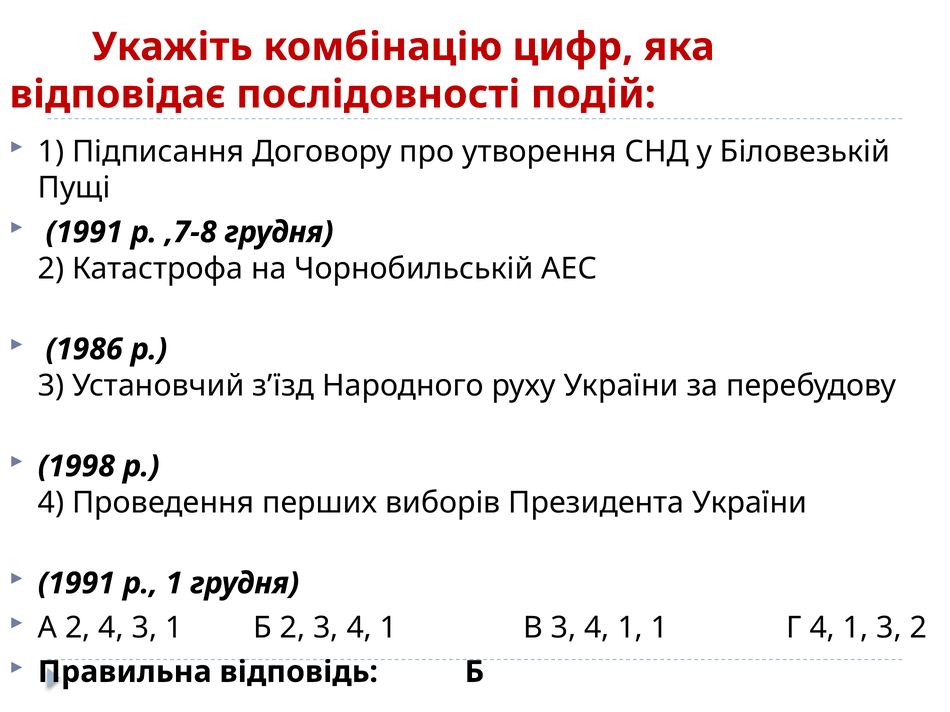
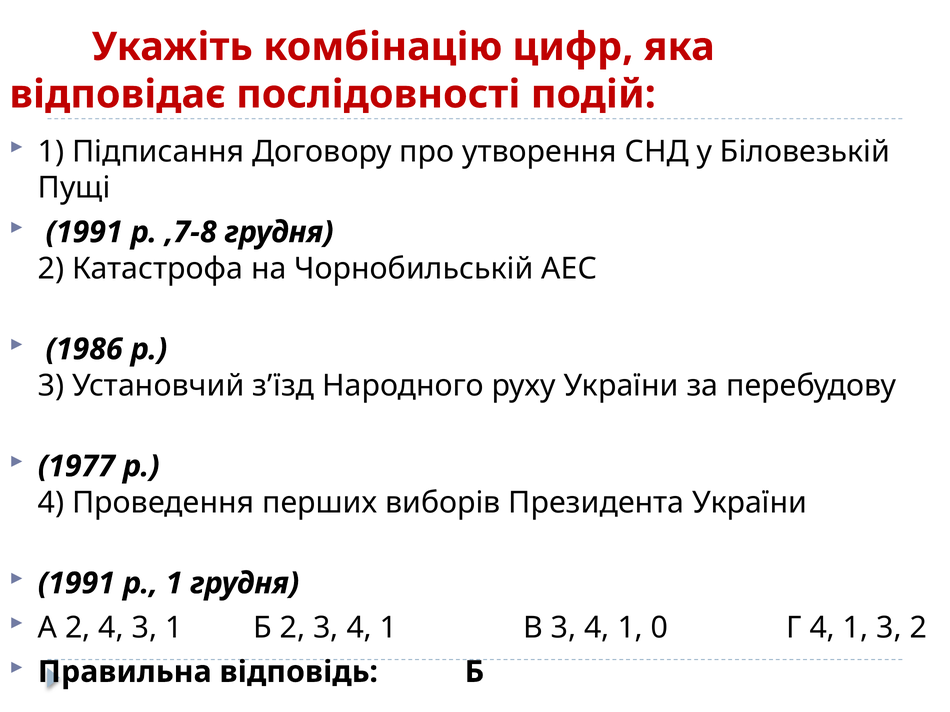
1998: 1998 -> 1977 (76, 467)
1 1: 1 -> 0 (659, 628)
